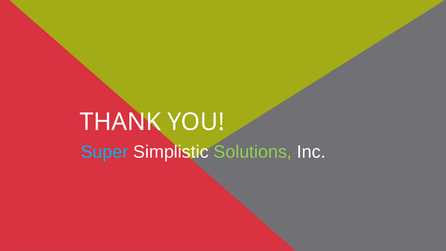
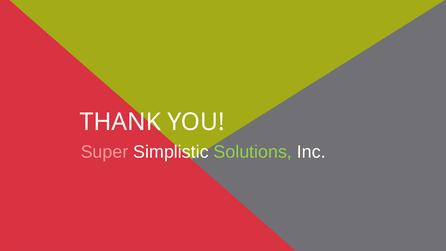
Super colour: light blue -> pink (105, 152)
